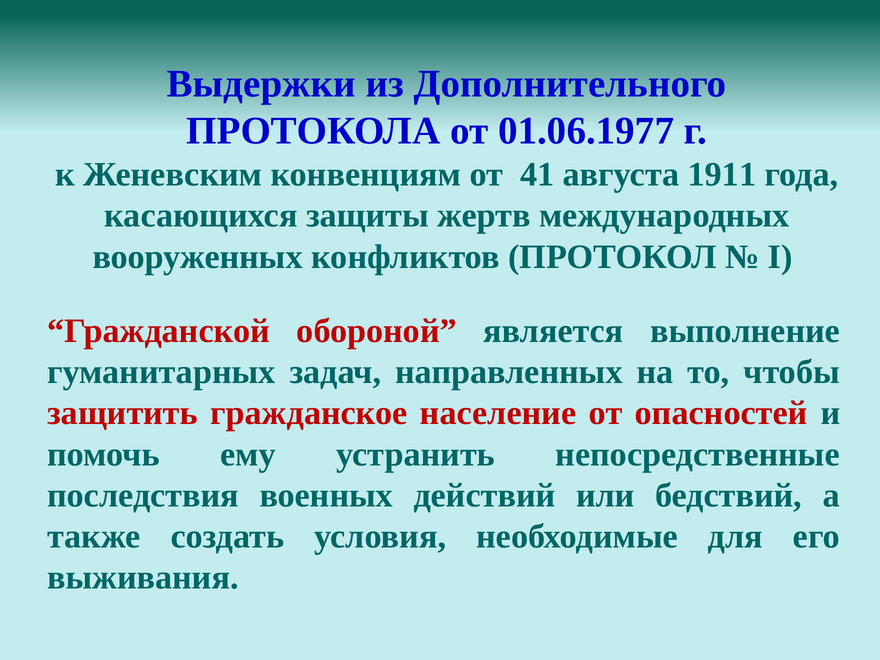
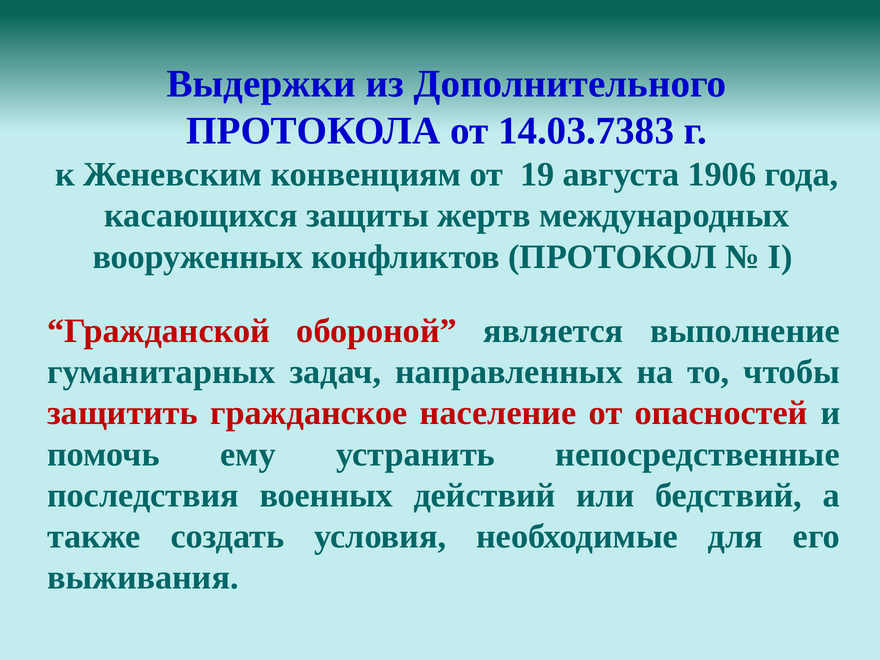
01.06.1977: 01.06.1977 -> 14.03.7383 (586, 131)
41: 41 -> 19 (537, 175)
1911: 1911 -> 1906 (722, 175)
